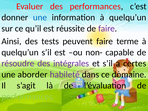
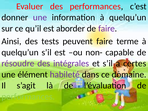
une colour: blue -> purple (40, 17)
réussite: réussite -> aborder (71, 28)
aborder: aborder -> élément (33, 74)
